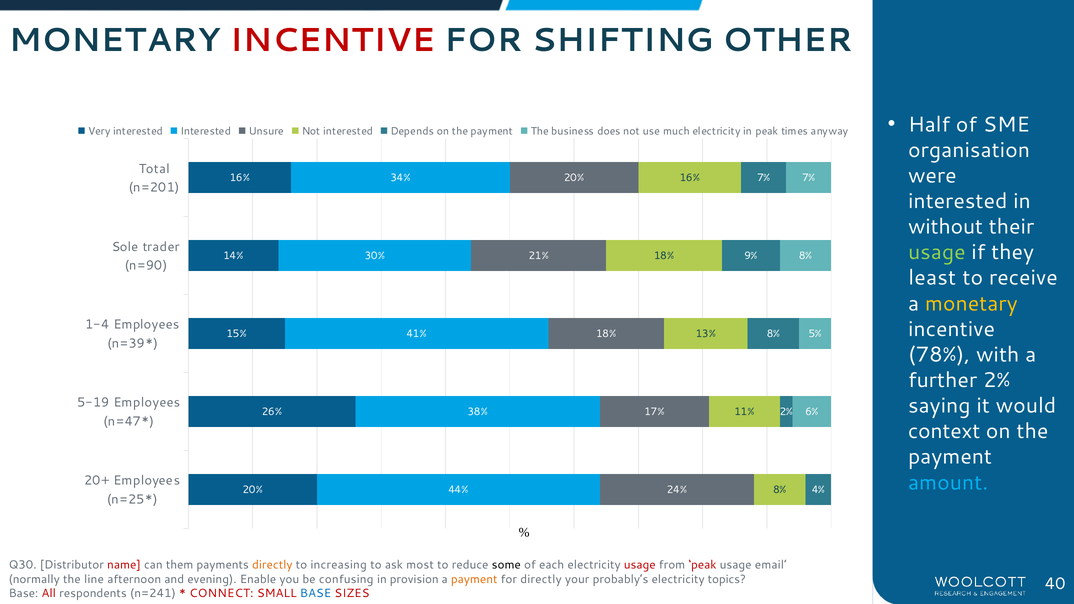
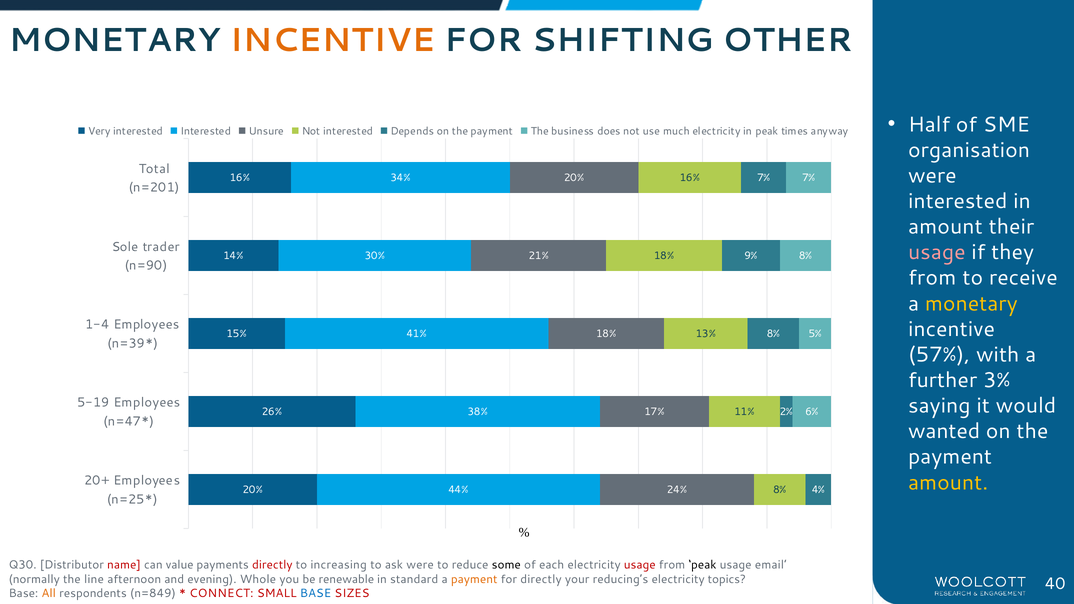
INCENTIVE colour: red -> orange (332, 40)
without: without -> amount (945, 227)
usage colour: light green -> pink (937, 252)
least: least -> from (932, 278)
78%: 78% -> 57% (939, 355)
further 2%: 2% -> 3% (997, 380)
context: context -> wanted (944, 431)
amount colour: light blue -> yellow (948, 483)
them: them -> value (180, 565)
directly colour: orange -> red (272, 565)
ask most: most -> were (420, 565)
peak colour: red -> black (702, 565)
Enable: Enable -> Whole (258, 579)
confusing: confusing -> renewable (346, 579)
provision: provision -> standard (414, 579)
probably’s: probably’s -> reducing’s (620, 579)
All colour: red -> orange (49, 594)
n=241: n=241 -> n=849 (153, 594)
